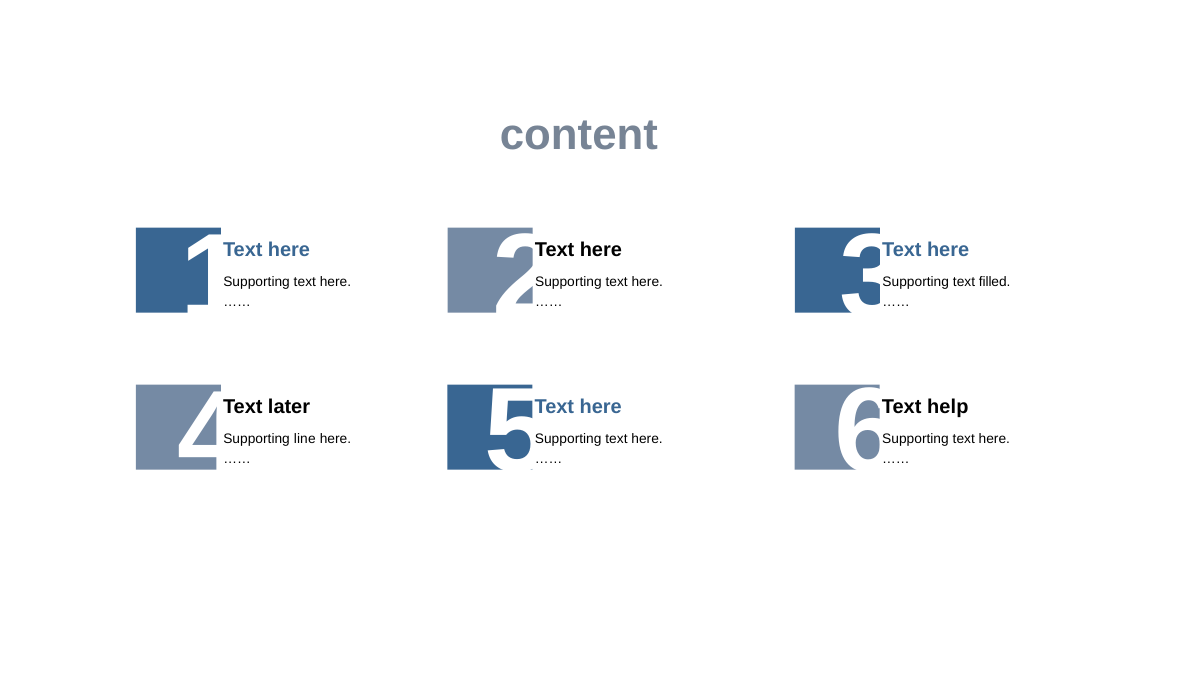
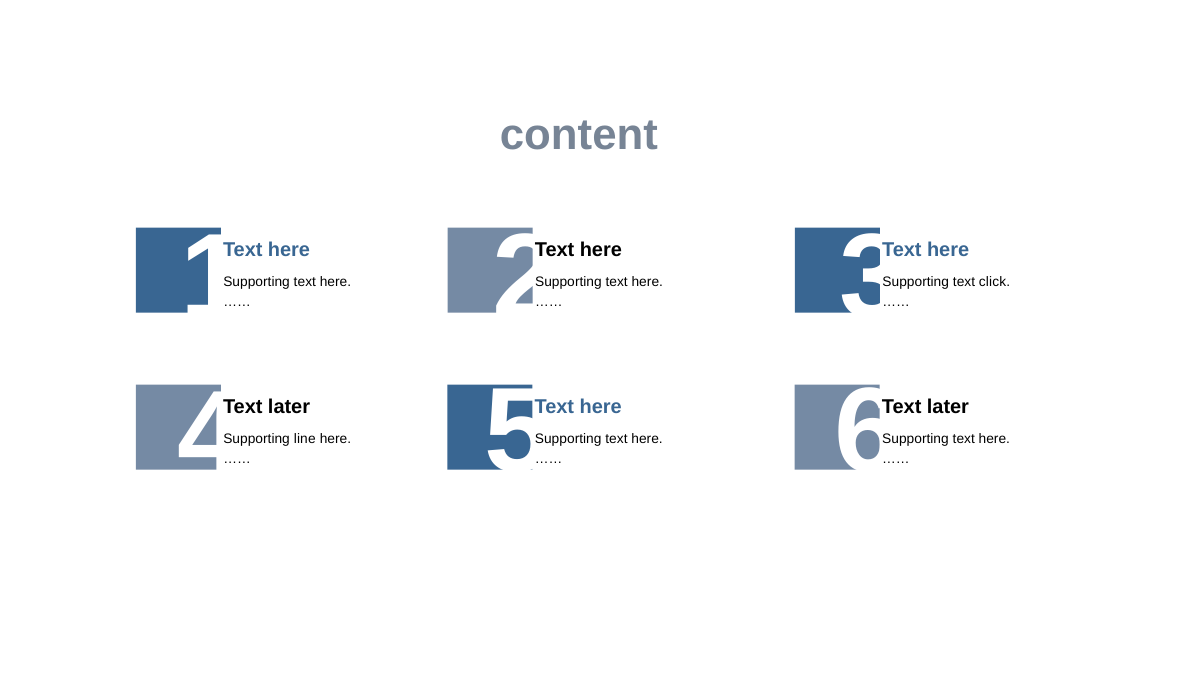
filled: filled -> click (995, 282)
help: help -> later (948, 407)
